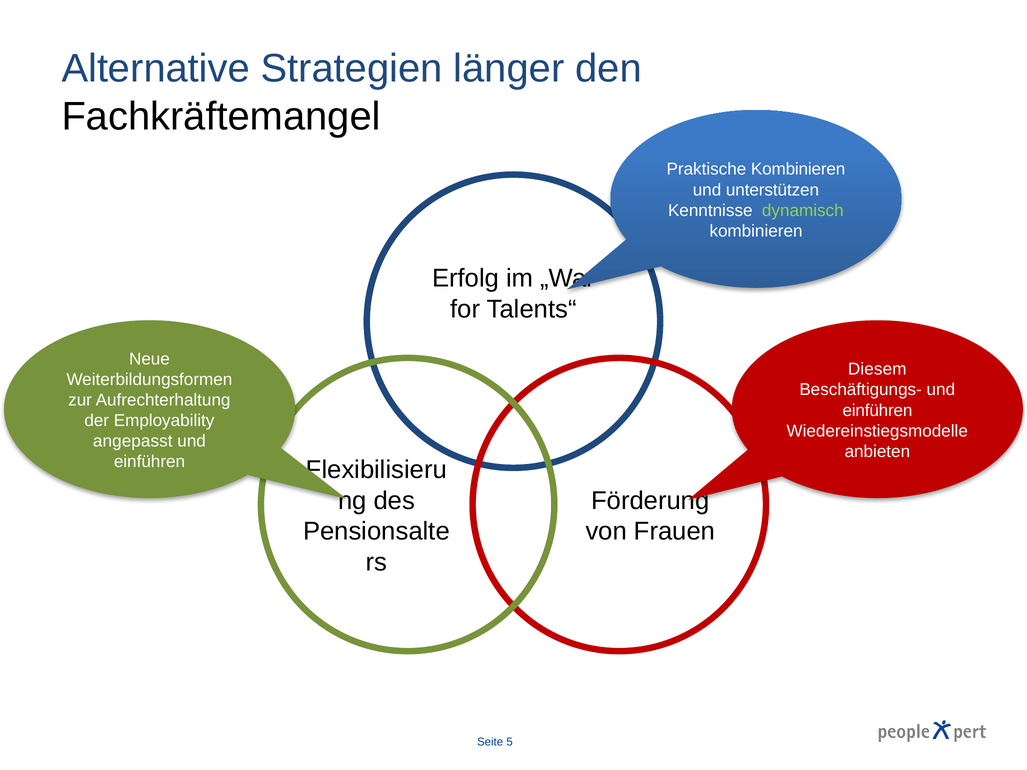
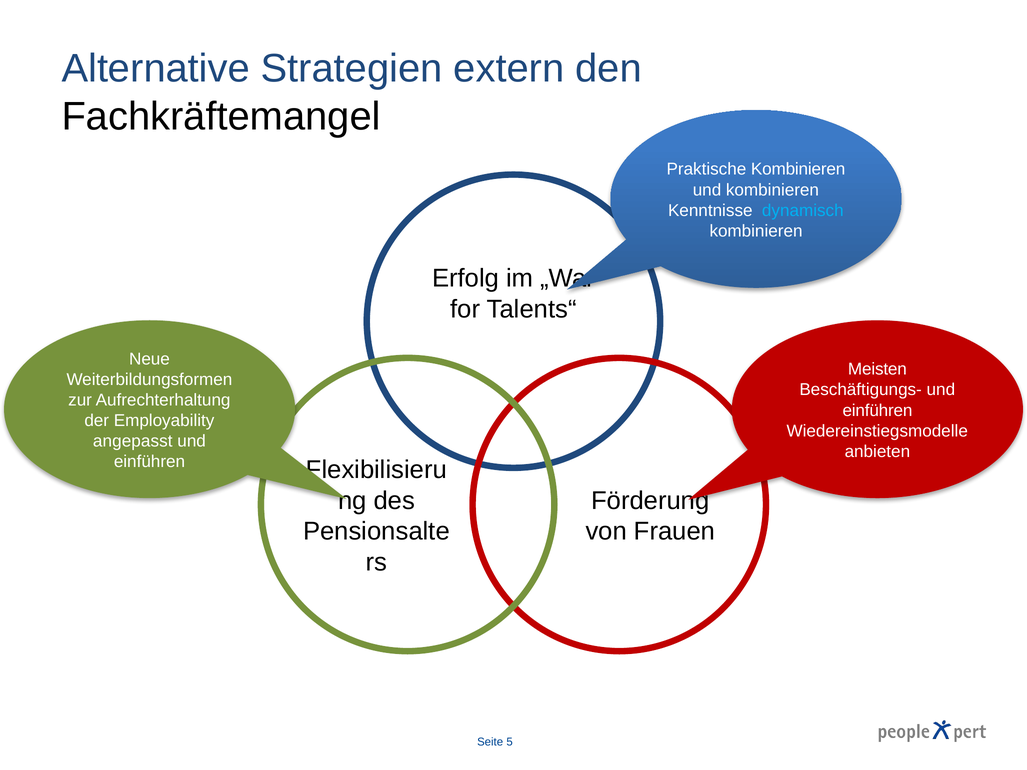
länger: länger -> extern (509, 69)
und unterstützen: unterstützen -> kombinieren (772, 190)
dynamisch colour: light green -> light blue (803, 210)
Diesem: Diesem -> Meisten (877, 369)
